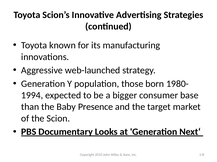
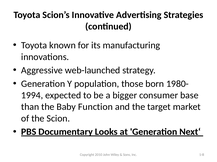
Presence: Presence -> Function (95, 107)
